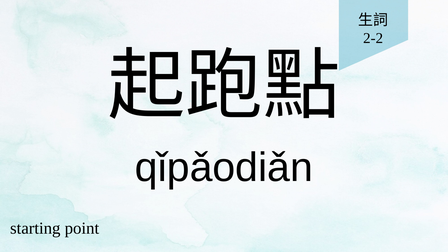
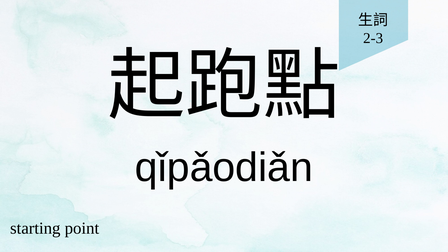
2-2: 2-2 -> 2-3 (373, 38)
